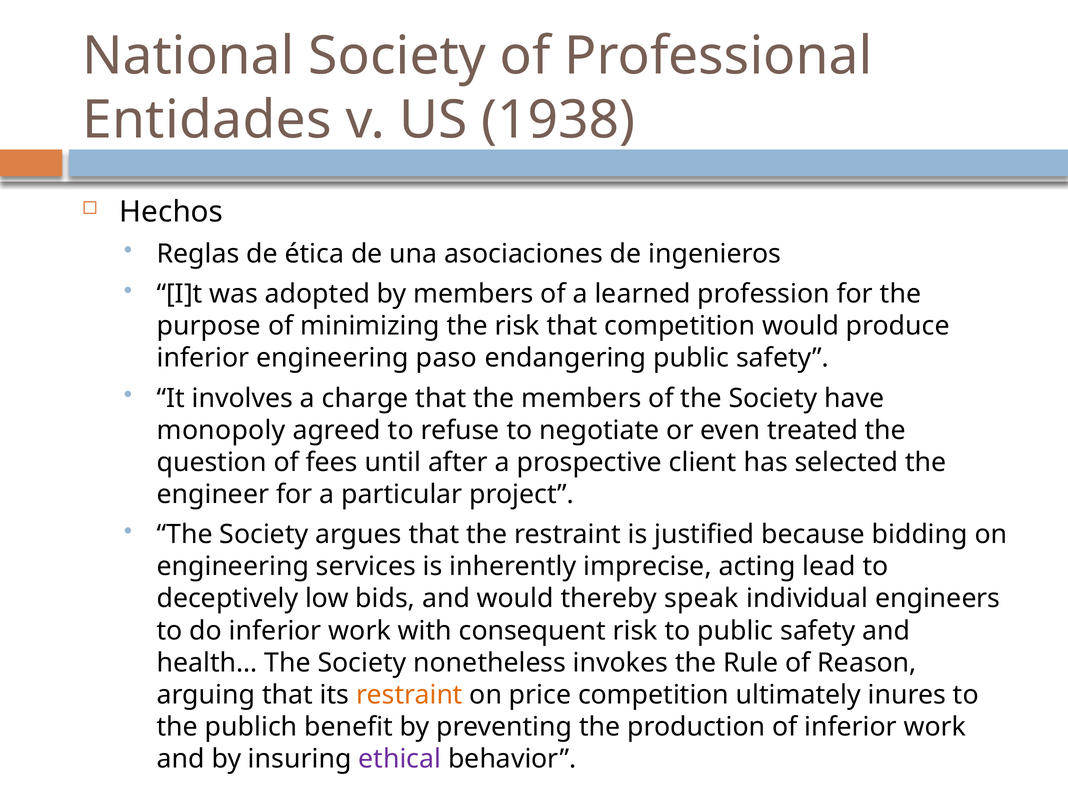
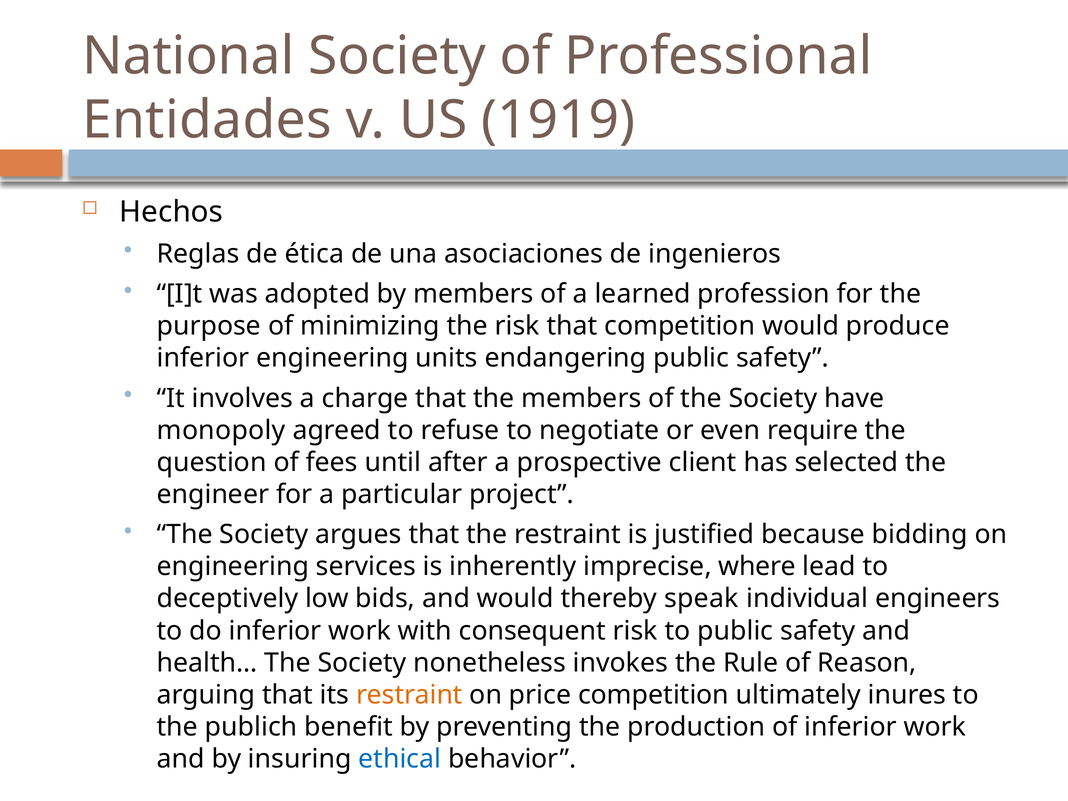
1938: 1938 -> 1919 (558, 120)
paso: paso -> units (447, 358)
treated: treated -> require (813, 430)
acting: acting -> where (757, 567)
ethical colour: purple -> blue (400, 759)
